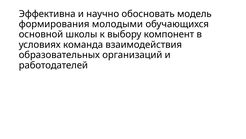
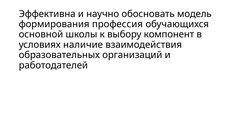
молодыми: молодыми -> профессия (117, 24)
команда: команда -> наличие (83, 45)
